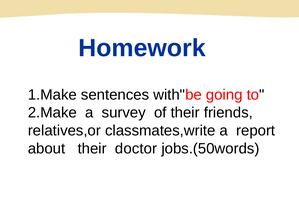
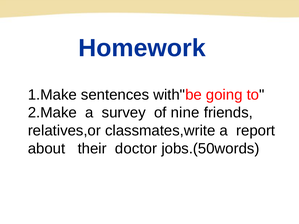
of their: their -> nine (185, 113)
